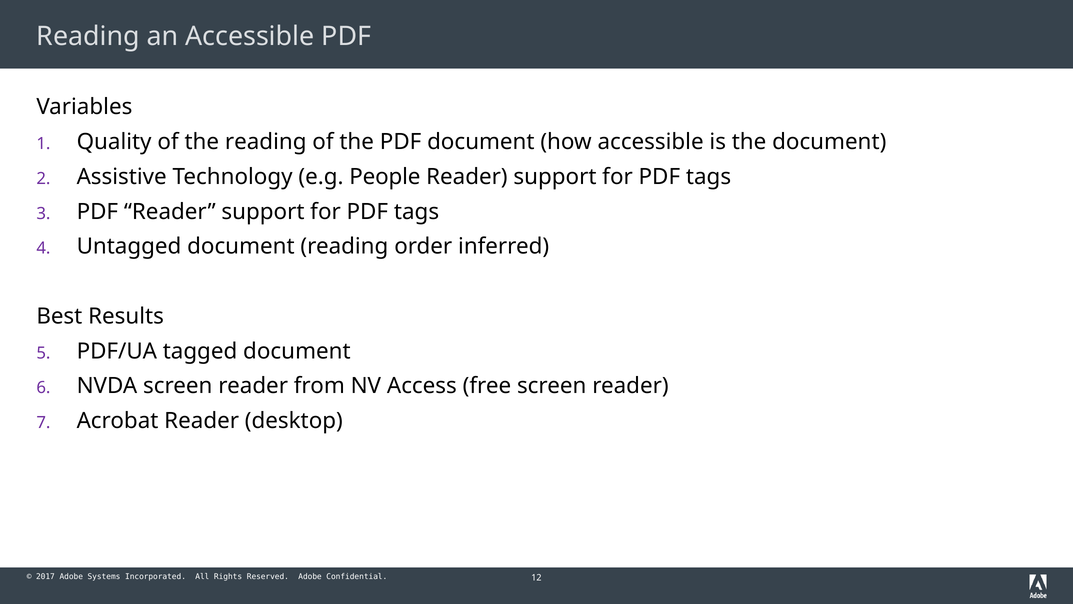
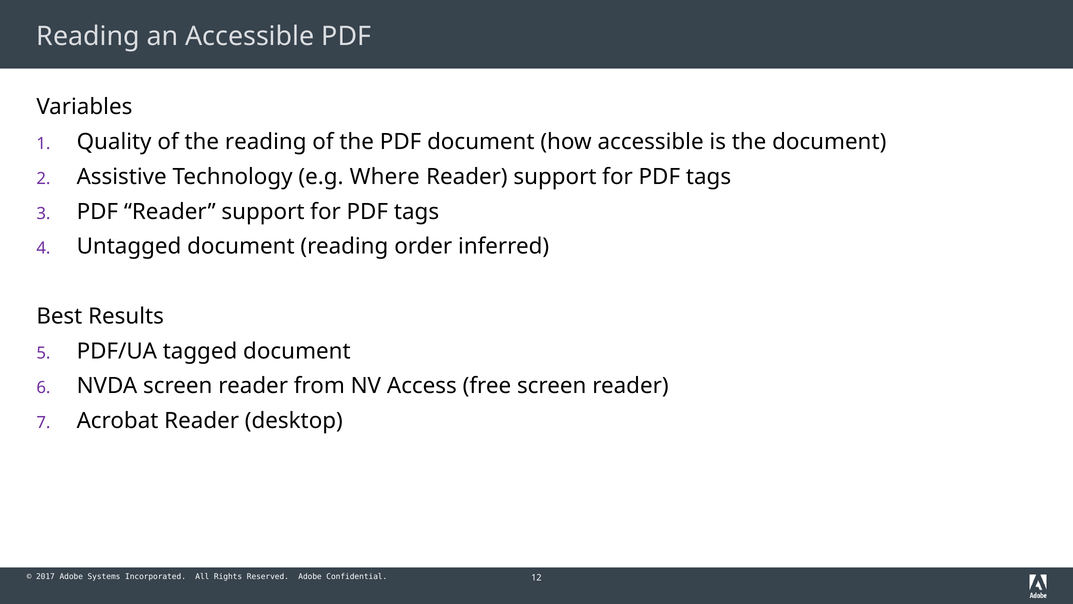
People: People -> Where (385, 177)
